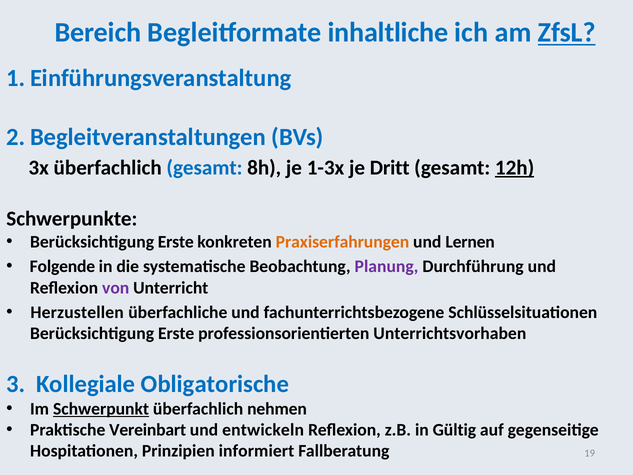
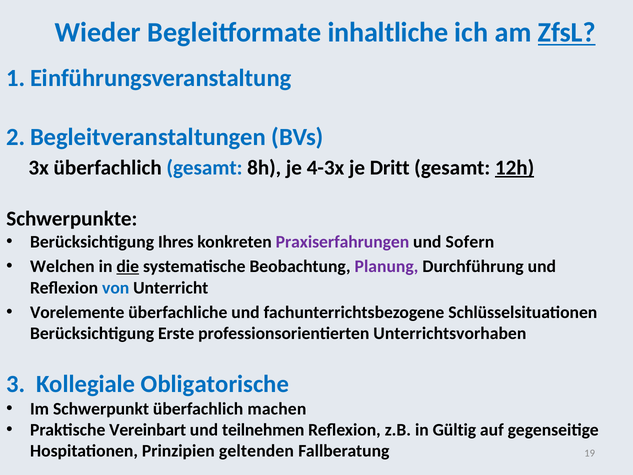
Bereich: Bereich -> Wieder (98, 33)
1-3x: 1-3x -> 4-3x (326, 167)
Erste: Erste -> Ihres (176, 242)
Praxiserfahrungen colour: orange -> purple (342, 242)
Lernen: Lernen -> Sofern (470, 242)
Folgende: Folgende -> Welchen (62, 266)
die underline: none -> present (128, 266)
von colour: purple -> blue (116, 288)
Herzustellen: Herzustellen -> Vorelemente (77, 312)
Schwerpunkt underline: present -> none (101, 409)
nehmen: nehmen -> machen (277, 409)
entwickeln: entwickeln -> teilnehmen (263, 430)
informiert: informiert -> geltenden (256, 451)
